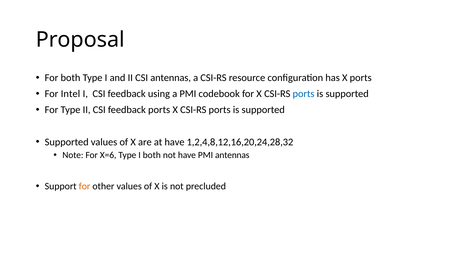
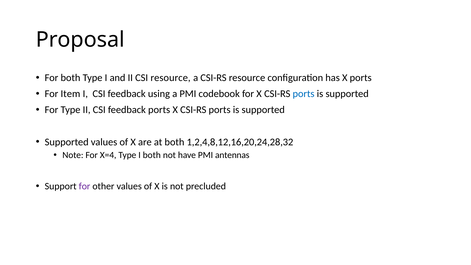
CSI antennas: antennas -> resource (171, 78)
Intel: Intel -> Item (70, 94)
at have: have -> both (174, 142)
X=6: X=6 -> X=4 (108, 155)
for colour: orange -> purple (85, 186)
